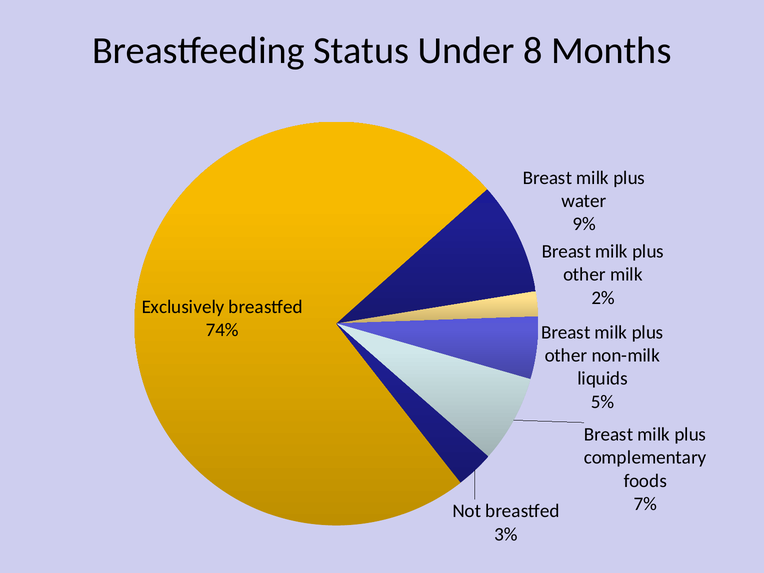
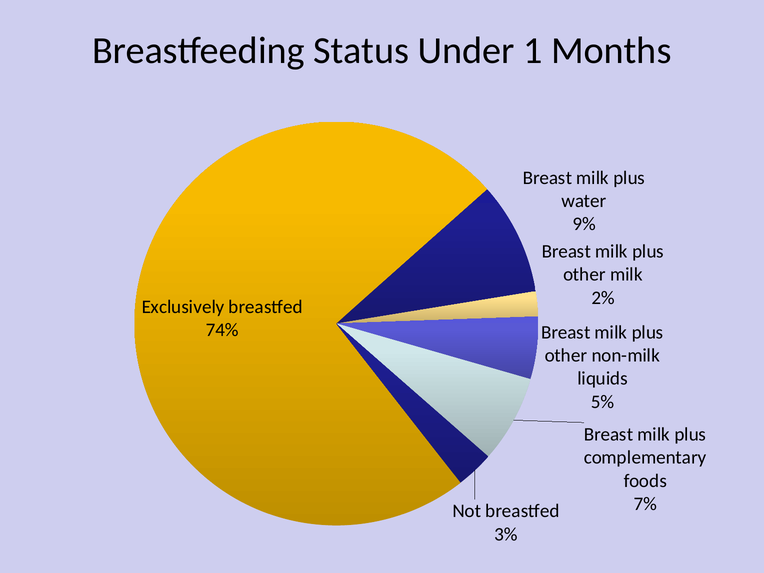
8: 8 -> 1 (533, 50)
